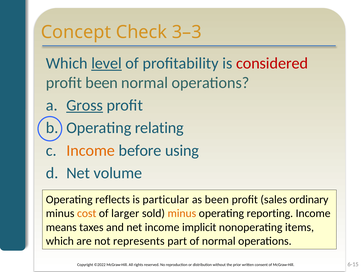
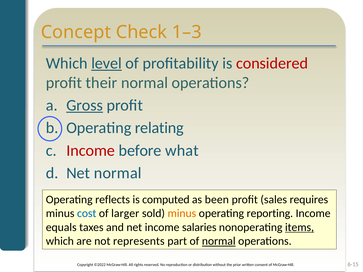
3–3: 3–3 -> 1–3 (187, 32)
profit been: been -> their (102, 83)
Income colour: orange -> red (91, 151)
using: using -> what (182, 151)
Net volume: volume -> normal (118, 173)
particular: particular -> computed (166, 200)
ordinary: ordinary -> requires (309, 200)
cost colour: orange -> blue (87, 214)
means: means -> equals (61, 227)
implicit: implicit -> salaries (199, 227)
items underline: none -> present (300, 227)
normal underline: none -> present (219, 241)
